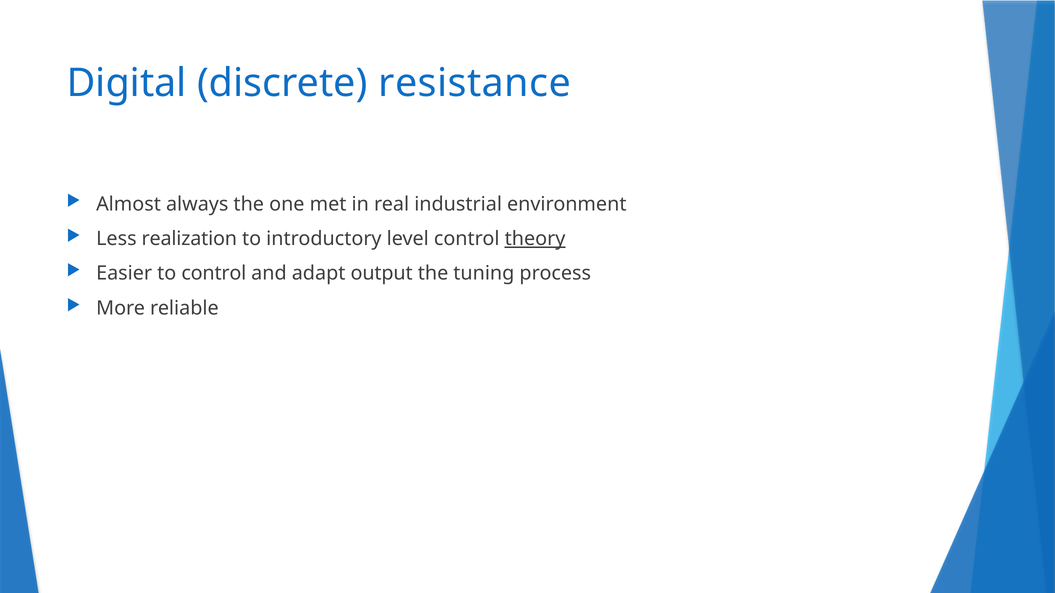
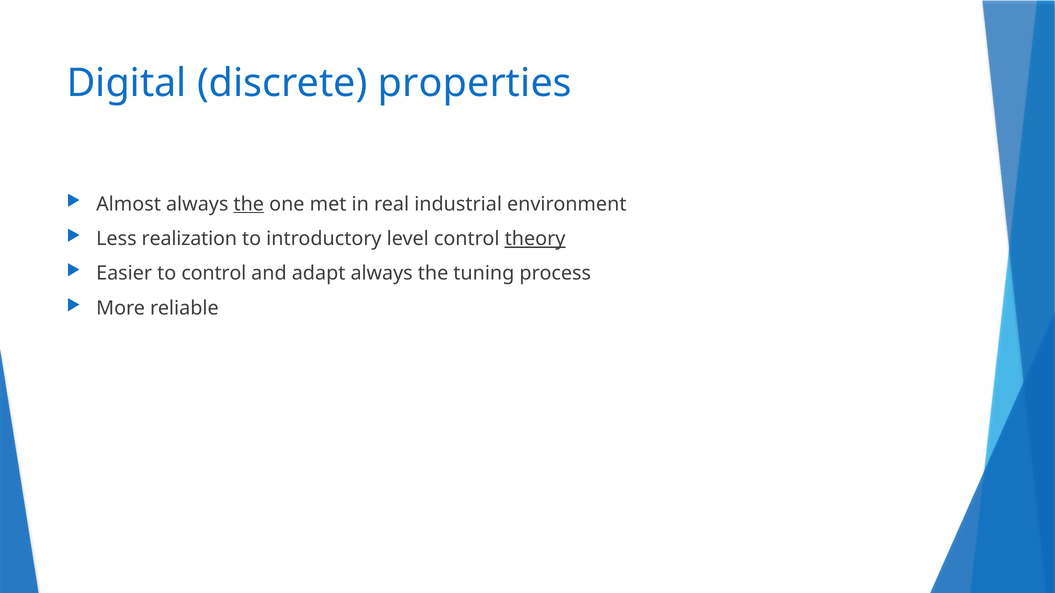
resistance: resistance -> properties (475, 83)
the underline: none -> present (249, 204)
adapt output: output -> always (382, 274)
